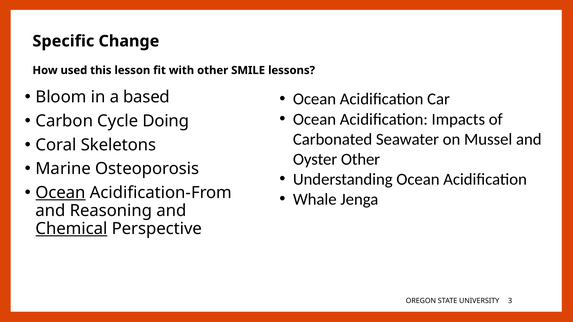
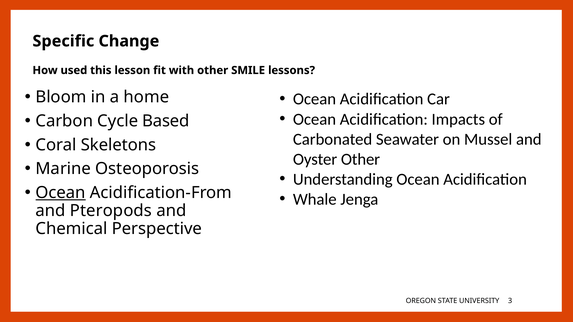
based: based -> home (146, 97)
Doing: Doing -> Based (166, 121)
Reasoning: Reasoning -> Pteropods (111, 211)
Chemical underline: present -> none (71, 229)
